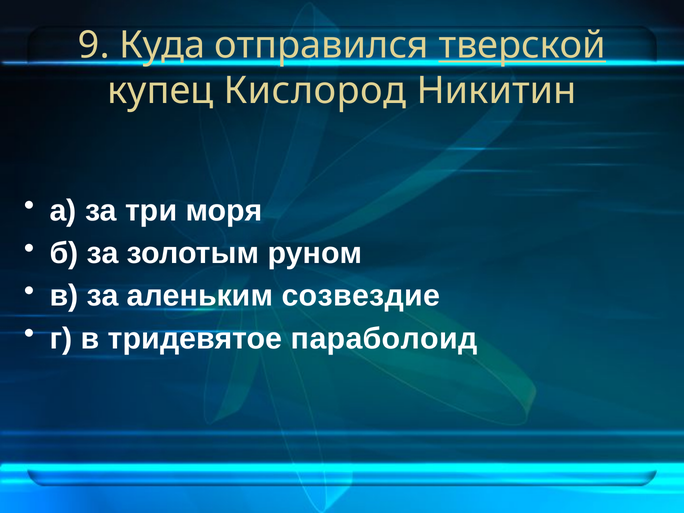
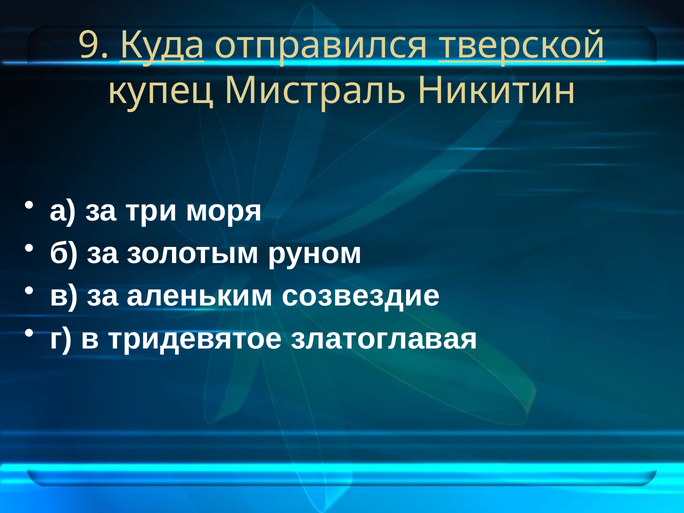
Куда underline: none -> present (162, 45)
Кислород: Кислород -> Мистраль (315, 91)
параболоид: параболоид -> златоглавая (384, 339)
